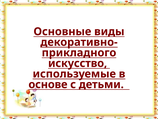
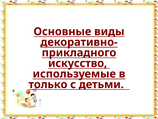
основе: основе -> только (48, 84)
